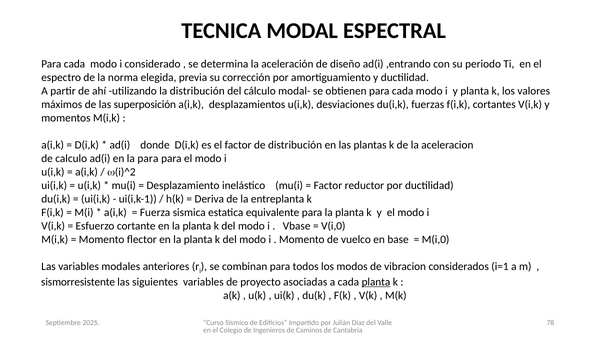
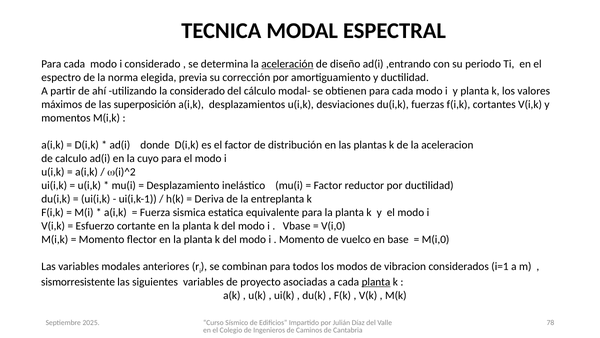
aceleración underline: none -> present (287, 64)
la distribución: distribución -> considerado (197, 91)
la para: para -> cuyo (148, 158)
